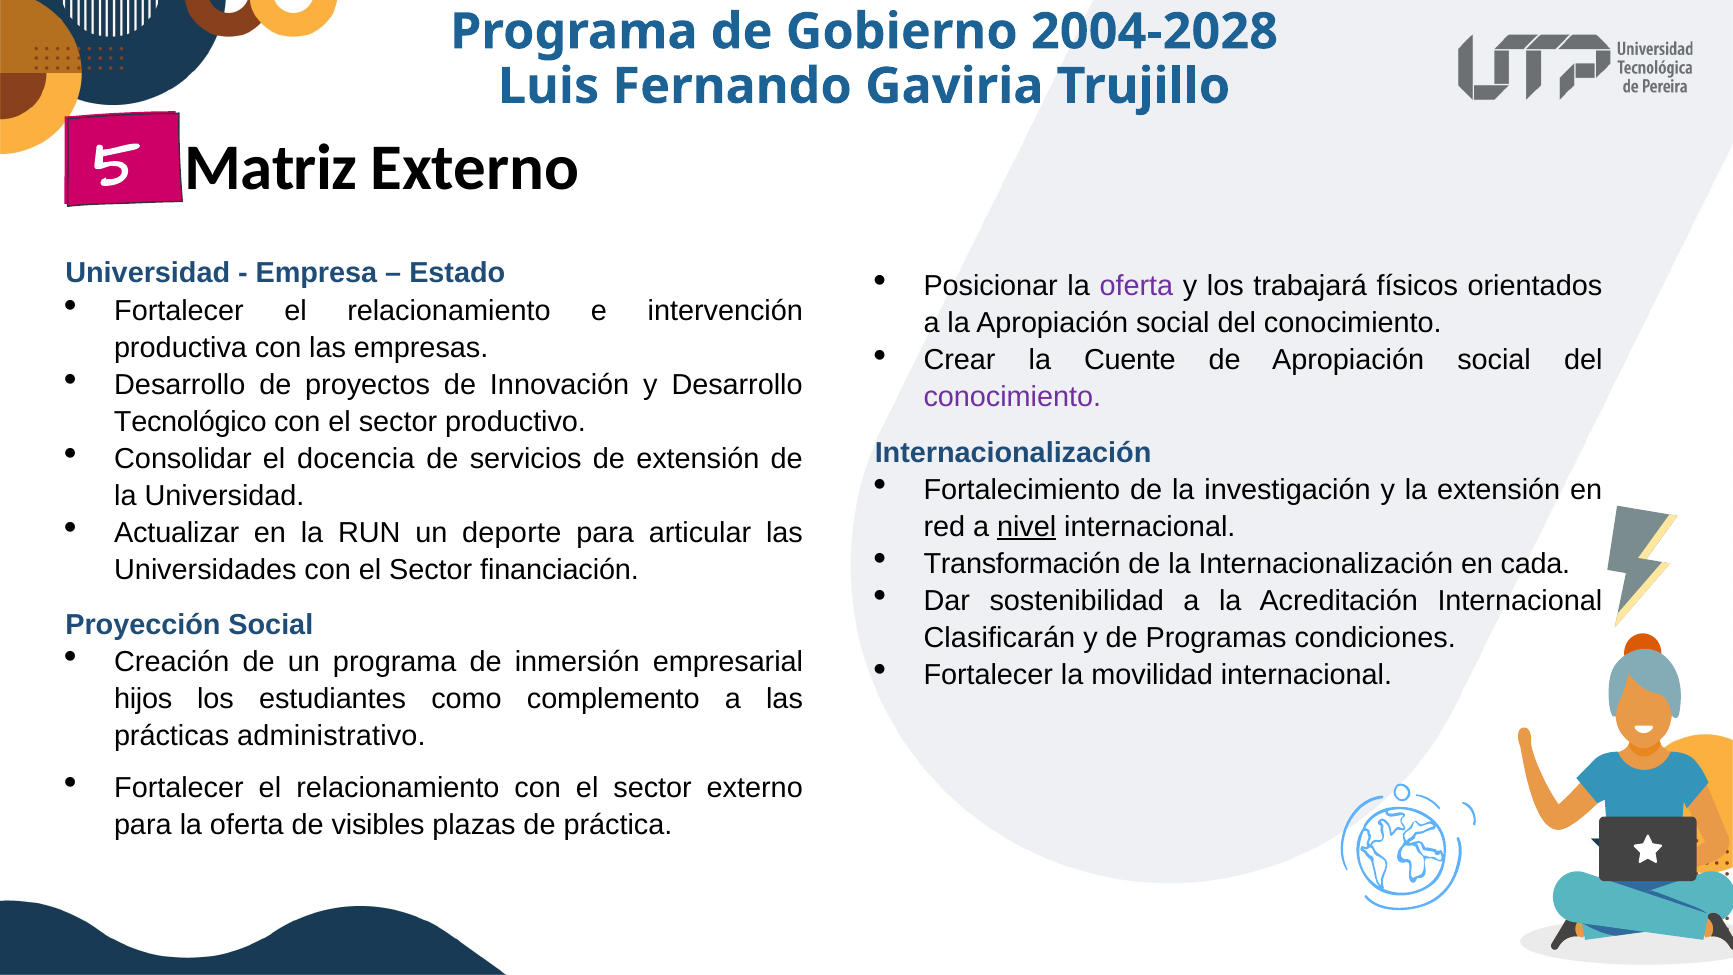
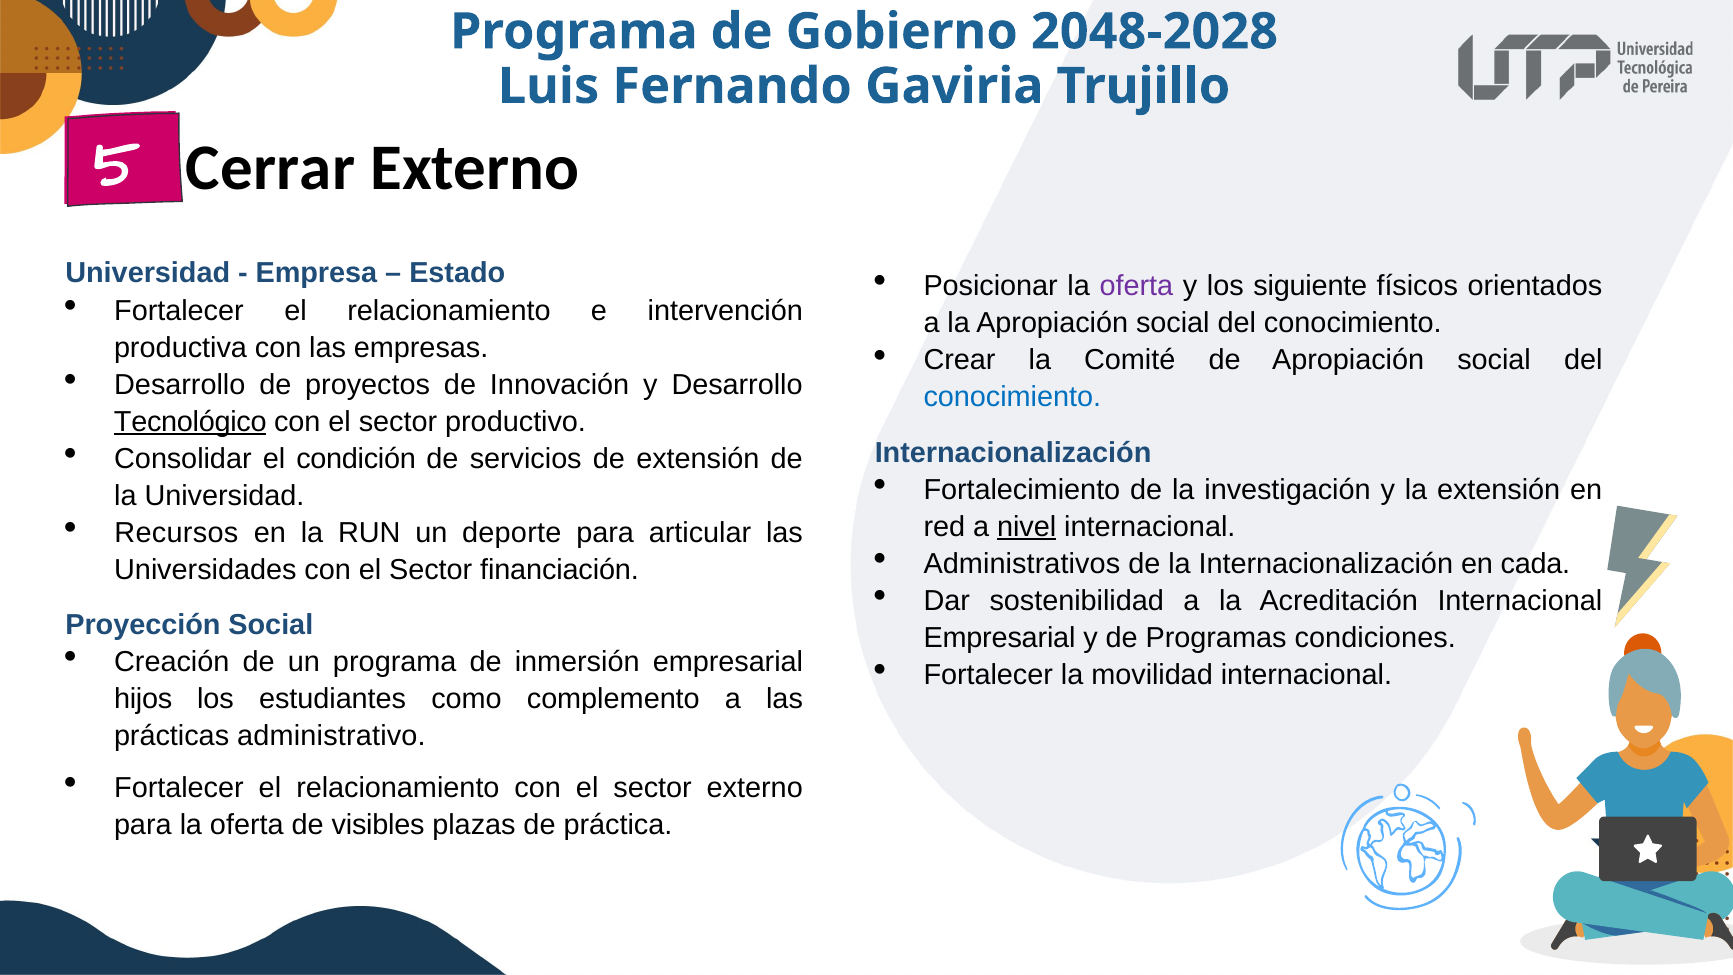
2004-2028: 2004-2028 -> 2048-2028 (1154, 32)
Matriz: Matriz -> Cerrar (270, 168)
trabajará: trabajará -> siguiente (1310, 286)
Cuente: Cuente -> Comité (1130, 360)
conocimiento colour: purple -> blue (1012, 397)
Tecnológico underline: none -> present (190, 422)
docencia: docencia -> condición (356, 459)
Actualizar: Actualizar -> Recursos (176, 533)
Transformación: Transformación -> Administrativos (1022, 564)
Clasificarán: Clasificarán -> Empresarial (1000, 638)
